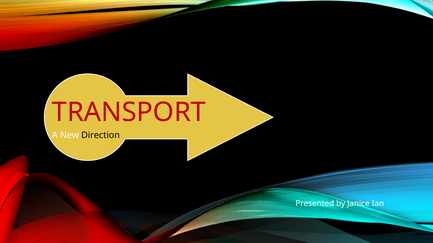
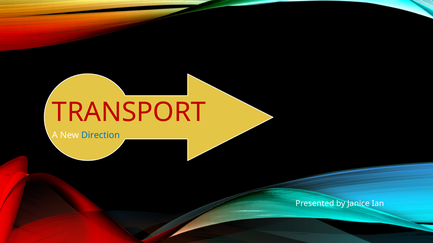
Direction colour: black -> blue (101, 135)
